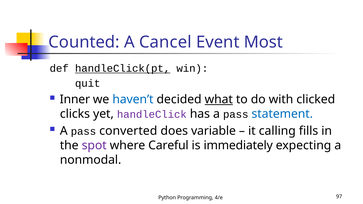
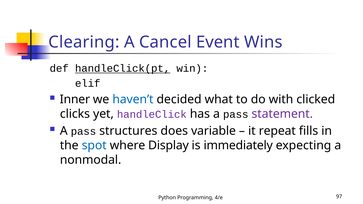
Counted: Counted -> Clearing (84, 42)
Most: Most -> Wins (263, 42)
quit: quit -> elif (88, 83)
what underline: present -> none (219, 100)
statement colour: blue -> purple (282, 114)
converted: converted -> structures (128, 131)
calling: calling -> repeat (277, 131)
spot colour: purple -> blue (94, 146)
Careful: Careful -> Display (168, 146)
